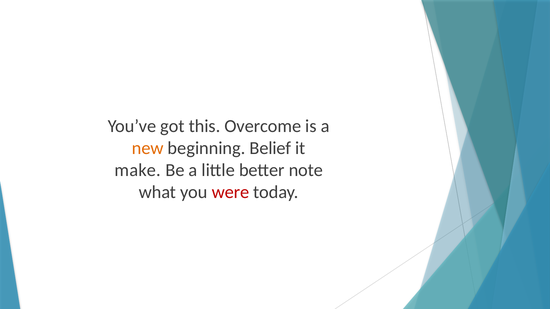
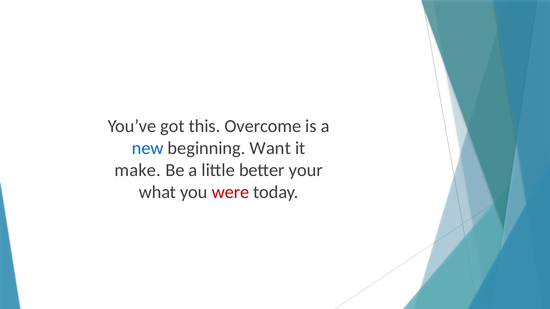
new colour: orange -> blue (148, 148)
Belief: Belief -> Want (270, 148)
note: note -> your (306, 170)
